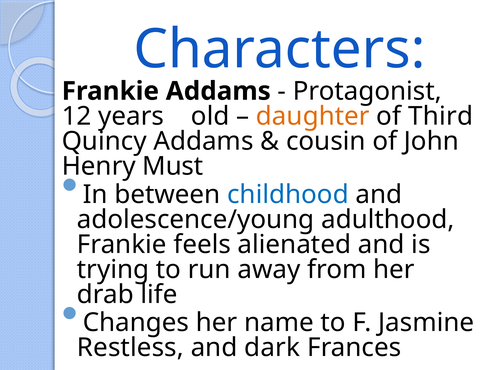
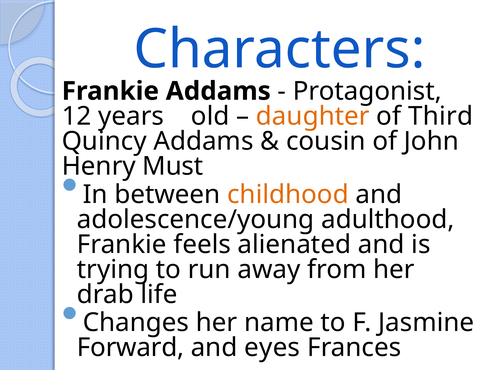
childhood colour: blue -> orange (288, 194)
Restless: Restless -> Forward (131, 347)
dark: dark -> eyes (272, 347)
